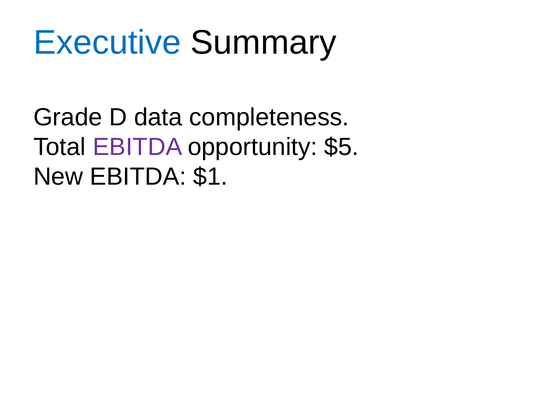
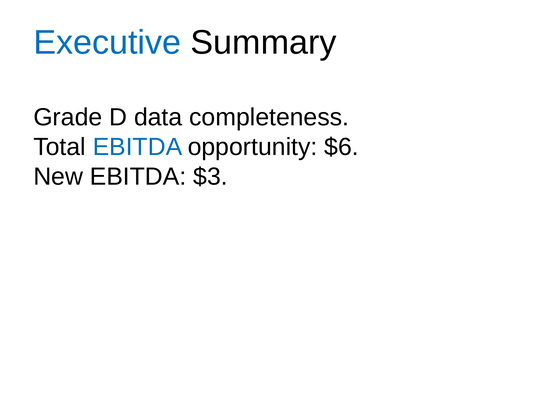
EBITDA colour: purple -> blue (137, 147)
$5: $5 -> $6 (341, 147)
$1: $1 -> $3 (211, 177)
